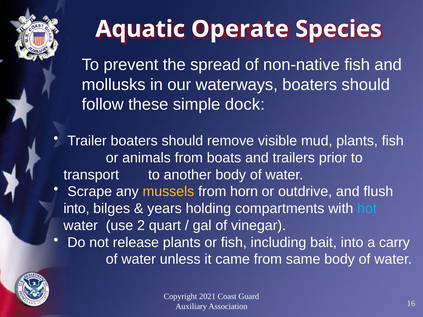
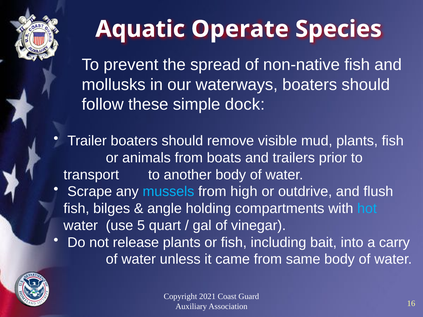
mussels colour: yellow -> light blue (168, 192)
horn: horn -> high (244, 192)
into: into -> fish (76, 209)
years: years -> angle (165, 209)
2: 2 -> 5 (141, 226)
